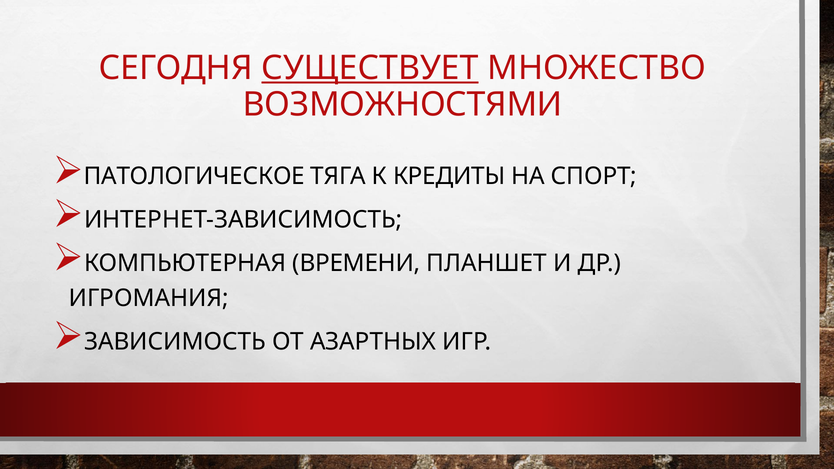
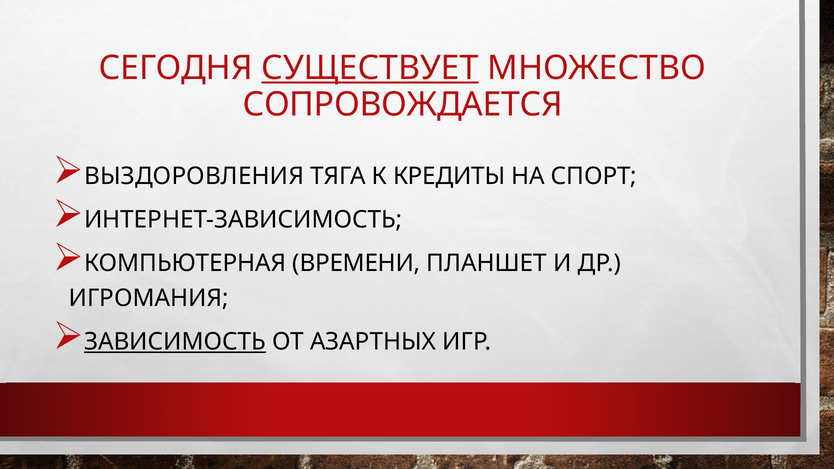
ВОЗМОЖНОСТЯМИ: ВОЗМОЖНОСТЯМИ -> СОПРОВОЖДАЕТСЯ (403, 105)
ПАТОЛОГИЧЕСКОЕ: ПАТОЛОГИЧЕСКОЕ -> ВЫЗДОРОВЛЕНИЯ (194, 176)
ЗАВИСИМОСТЬ underline: none -> present (175, 342)
